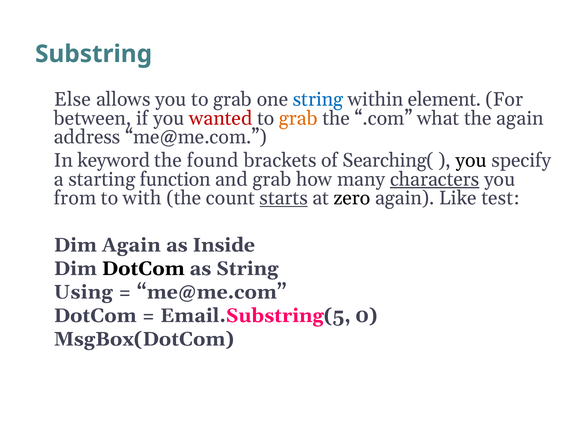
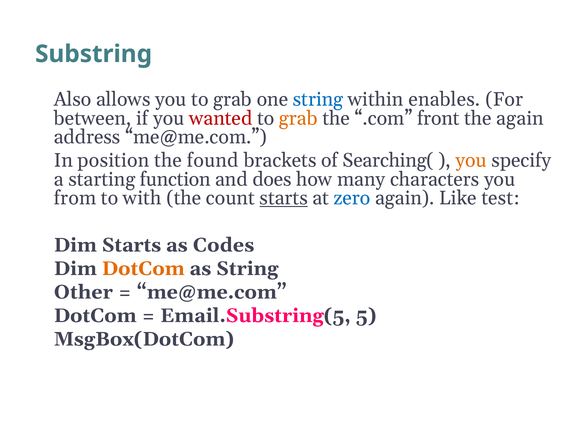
Else: Else -> Also (73, 99)
element: element -> enables (444, 99)
what: what -> front (438, 118)
keyword: keyword -> position (113, 160)
you colour: black -> orange (471, 160)
and grab: grab -> does (272, 179)
characters underline: present -> none (435, 179)
zero colour: black -> blue (352, 198)
Dim Again: Again -> Starts (131, 245)
Inside: Inside -> Codes (224, 245)
DotCom colour: black -> orange (143, 268)
Using: Using -> Other (83, 292)
0: 0 -> 5 (366, 315)
